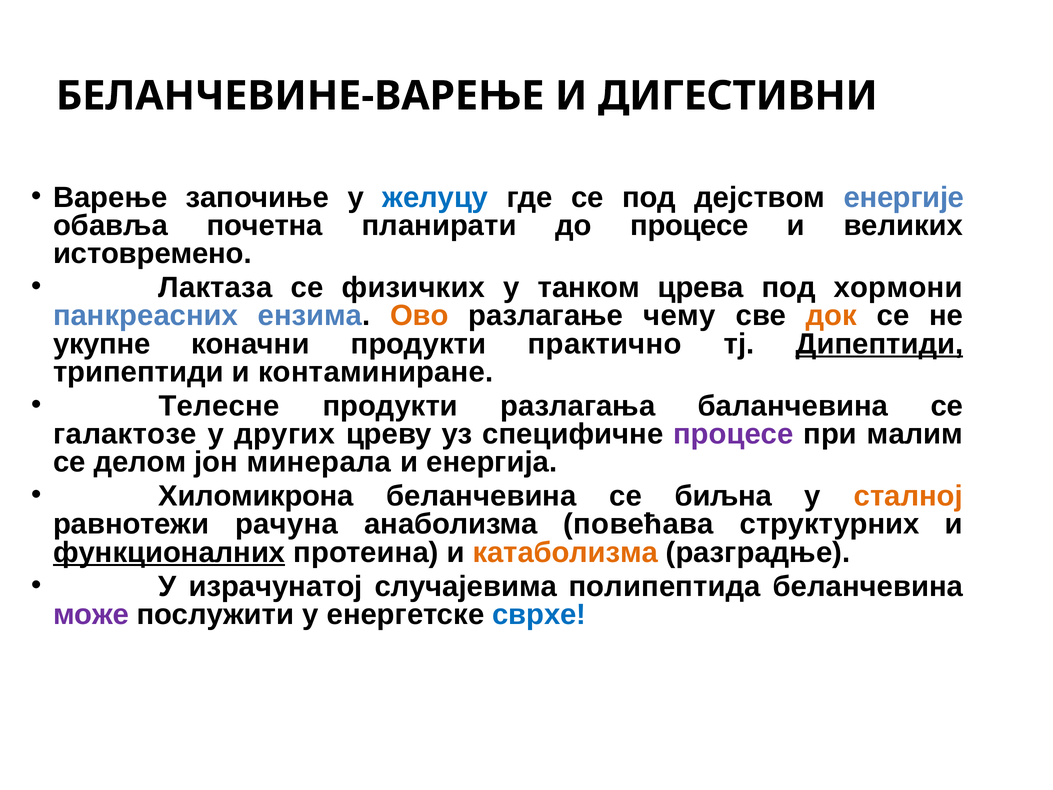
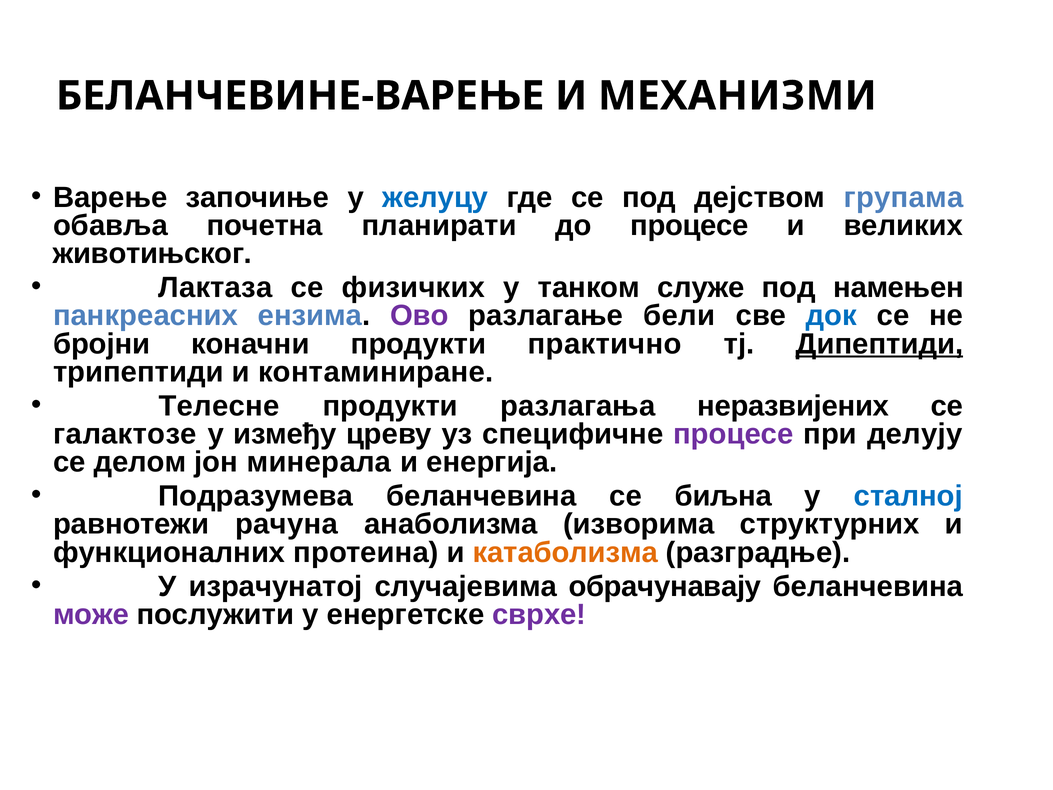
ДИГЕСТИВНИ: ДИГЕСТИВНИ -> МЕХАНИЗМИ (737, 96)
енергије: енергије -> групама (904, 197)
истовремено: истовремено -> животињског (152, 254)
црева: црева -> служе (701, 288)
хормони: хормони -> намењен (898, 288)
Ово colour: orange -> purple (419, 316)
чему: чему -> бели (679, 316)
док colour: orange -> blue (831, 316)
укупне: укупне -> бројни (102, 344)
баланчевина: баланчевина -> неразвијених (793, 406)
других: других -> између (285, 434)
малим: малим -> делују (915, 434)
Хиломикрона: Хиломикрона -> Подразумева (256, 496)
сталној colour: orange -> blue (908, 496)
повећава: повећава -> изворима (639, 524)
функционалних underline: present -> none (169, 552)
полипептида: полипептида -> обрачунавају (665, 586)
сврхе colour: blue -> purple (539, 614)
